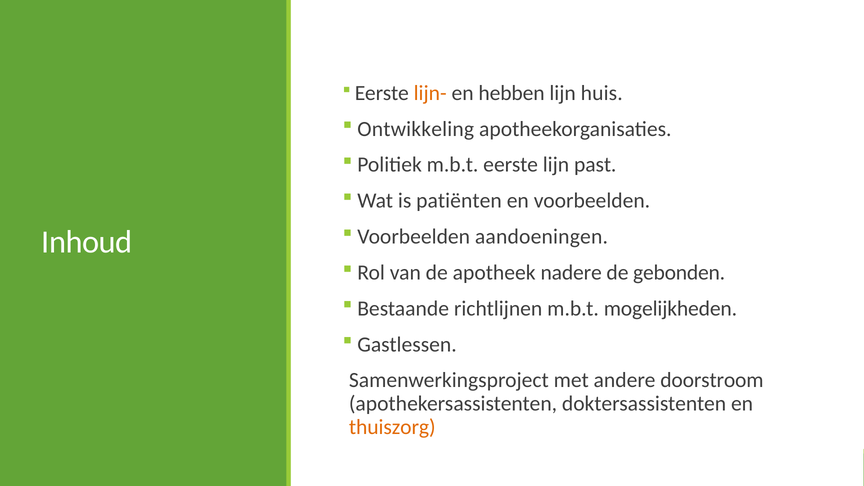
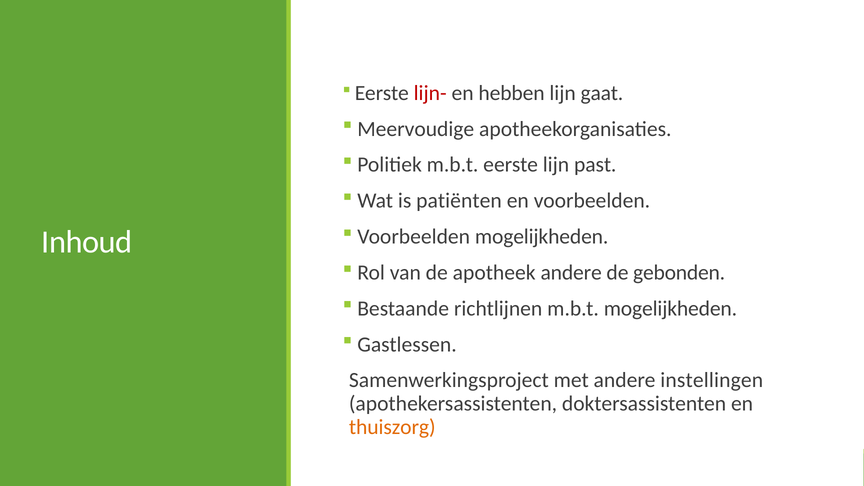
lijn- colour: orange -> red (430, 93)
huis: huis -> gaat (602, 93)
Ontwikkeling: Ontwikkeling -> Meervoudige (416, 129)
Voorbeelden aandoeningen: aandoeningen -> mogelijkheden (542, 237)
apotheek nadere: nadere -> andere (571, 273)
doorstroom: doorstroom -> instellingen (712, 380)
